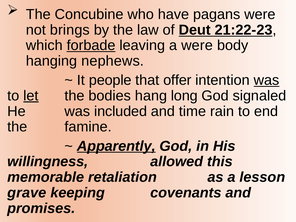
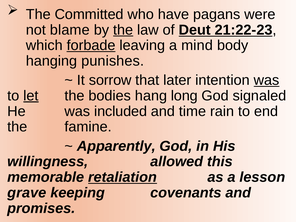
Concubine: Concubine -> Committed (89, 14)
brings: brings -> blame (70, 30)
the underline: none -> present (123, 30)
a were: were -> mind (197, 45)
nephews: nephews -> punishes (113, 61)
people: people -> sorrow (110, 80)
offer: offer -> later (177, 80)
Apparently underline: present -> none (116, 146)
retaliation underline: none -> present (123, 177)
